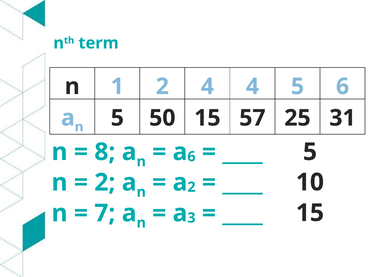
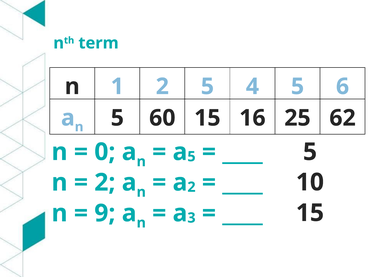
2 4: 4 -> 5 (207, 86)
50: 50 -> 60 (162, 118)
57: 57 -> 16 (252, 118)
31: 31 -> 62 (343, 118)
8: 8 -> 0 (105, 152)
6: 6 -> 5 (191, 156)
7: 7 -> 9 (105, 213)
